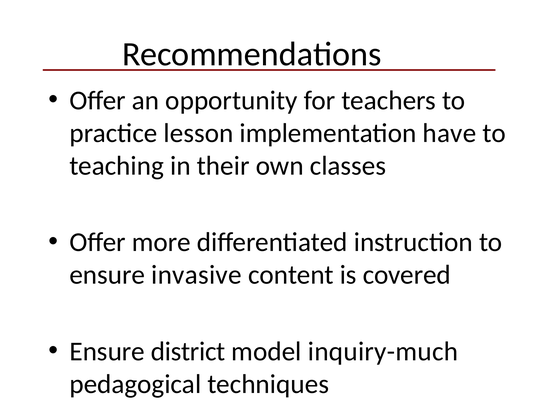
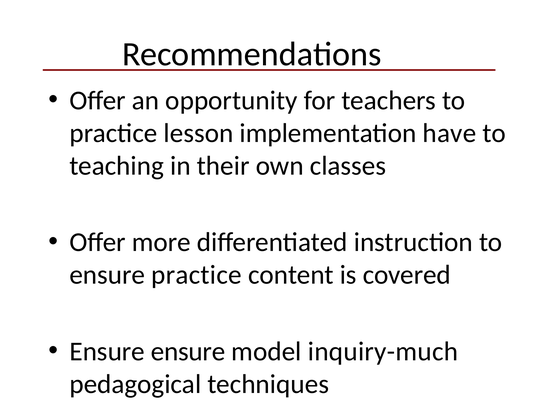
ensure invasive: invasive -> practice (196, 275)
Ensure district: district -> ensure (188, 351)
